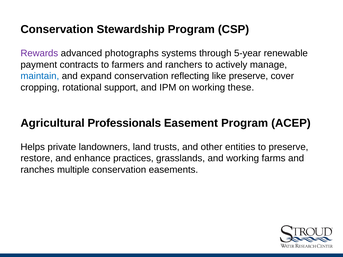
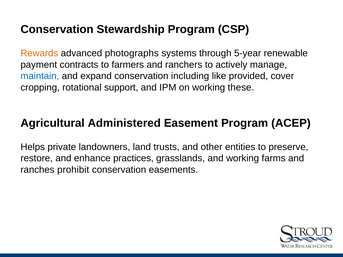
Rewards colour: purple -> orange (39, 53)
reflecting: reflecting -> including (190, 76)
like preserve: preserve -> provided (248, 76)
Professionals: Professionals -> Administered (124, 123)
multiple: multiple -> prohibit (73, 170)
